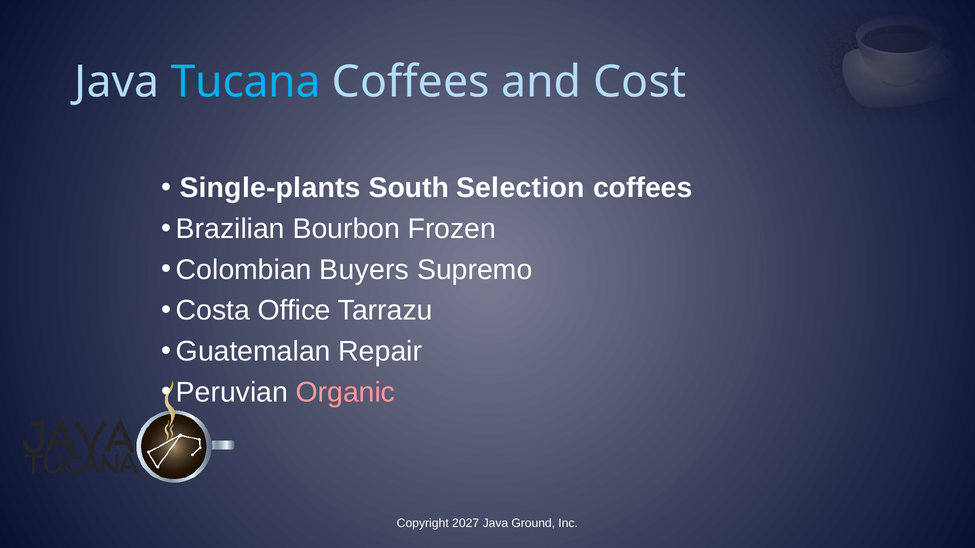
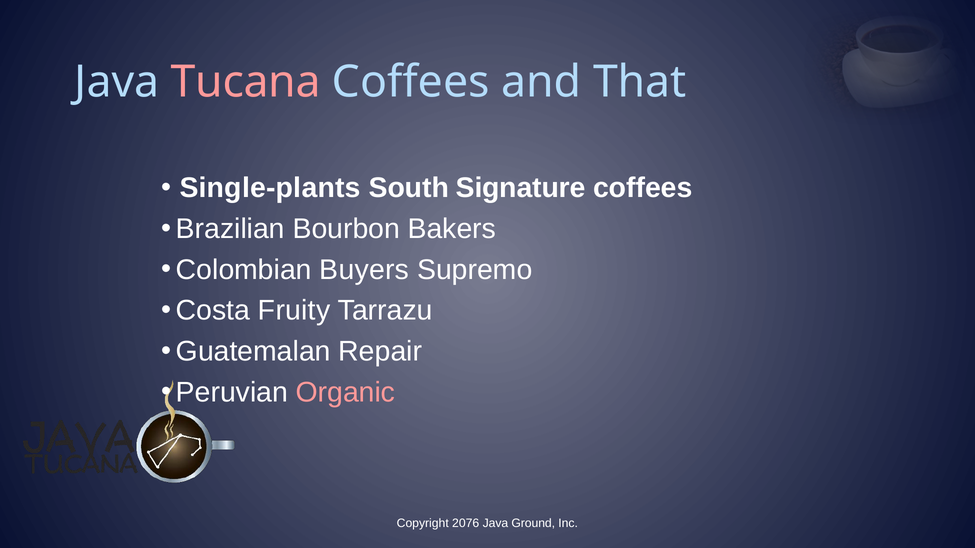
Tucana colour: light blue -> pink (246, 82)
Cost: Cost -> That (640, 82)
Selection: Selection -> Signature (521, 188)
Frozen: Frozen -> Bakers (452, 229)
Office: Office -> Fruity (294, 311)
2027: 2027 -> 2076 (466, 524)
